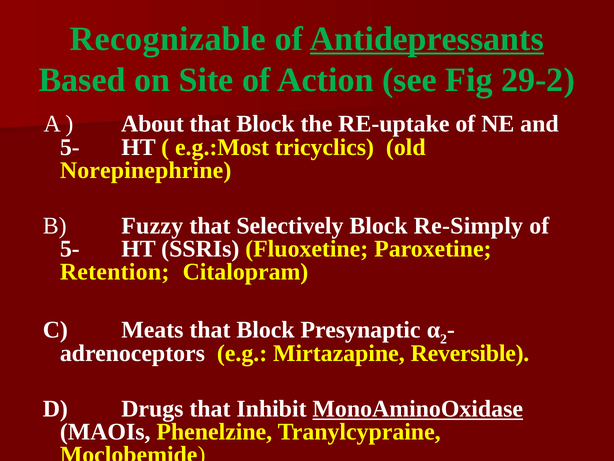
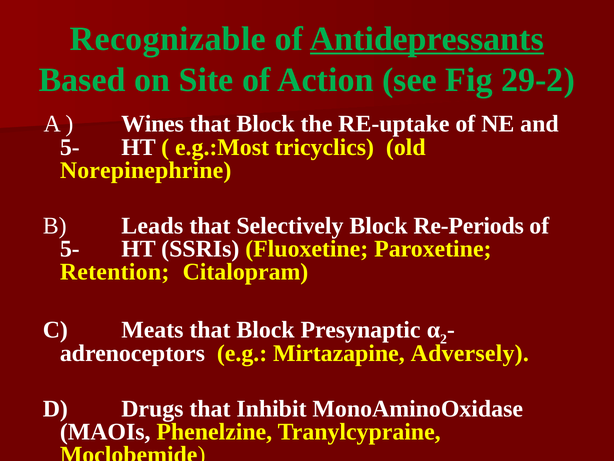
About: About -> Wines (152, 124)
Fuzzy: Fuzzy -> Leads (152, 226)
Re-Simply: Re-Simply -> Re-Periods (469, 226)
Reversible: Reversible -> Adversely (470, 353)
MonoAminoOxidase underline: present -> none (418, 408)
